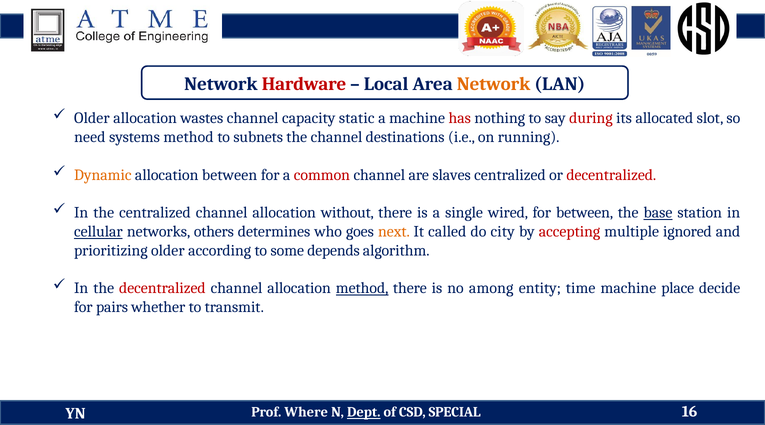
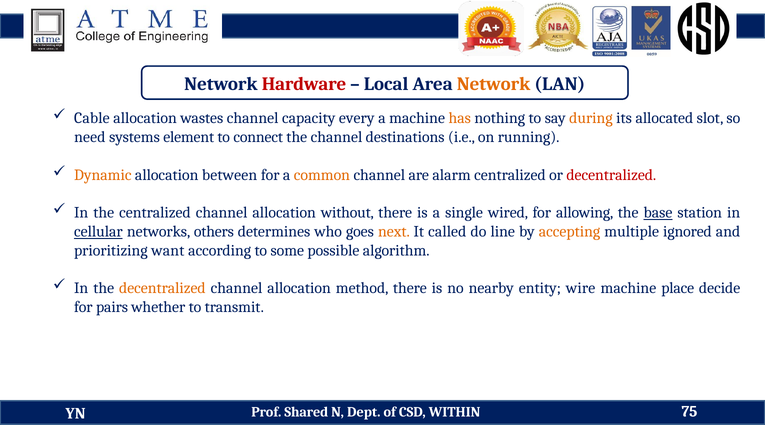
Older: Older -> Cable (92, 118)
static: static -> every (357, 118)
has colour: red -> orange (460, 118)
during colour: red -> orange (591, 118)
systems method: method -> element (189, 137)
subnets: subnets -> connect (258, 137)
common colour: red -> orange (322, 175)
slaves: slaves -> alarm (452, 175)
for between: between -> allowing (585, 213)
city: city -> line (503, 232)
accepting colour: red -> orange (569, 232)
prioritizing older: older -> want (168, 250)
depends: depends -> possible (333, 250)
decentralized colour: red -> orange (162, 288)
method underline: present -> none (362, 288)
among: among -> nearby (491, 288)
time: time -> wire (581, 288)
Where: Where -> Shared (306, 412)
Dept underline: present -> none (364, 412)
SPECIAL: SPECIAL -> WITHIN (455, 412)
16: 16 -> 75 (690, 411)
